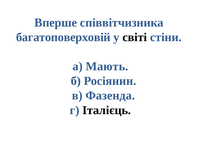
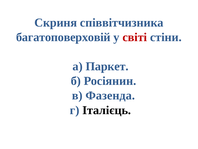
Вперше: Вперше -> Скриня (56, 23)
світі colour: black -> red (135, 37)
Мають: Мають -> Паркет (107, 66)
